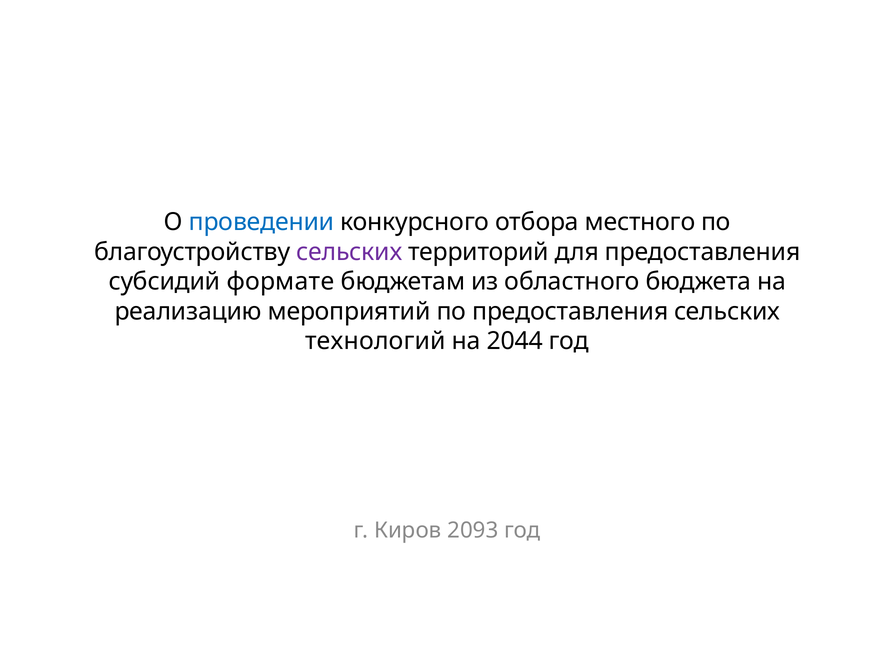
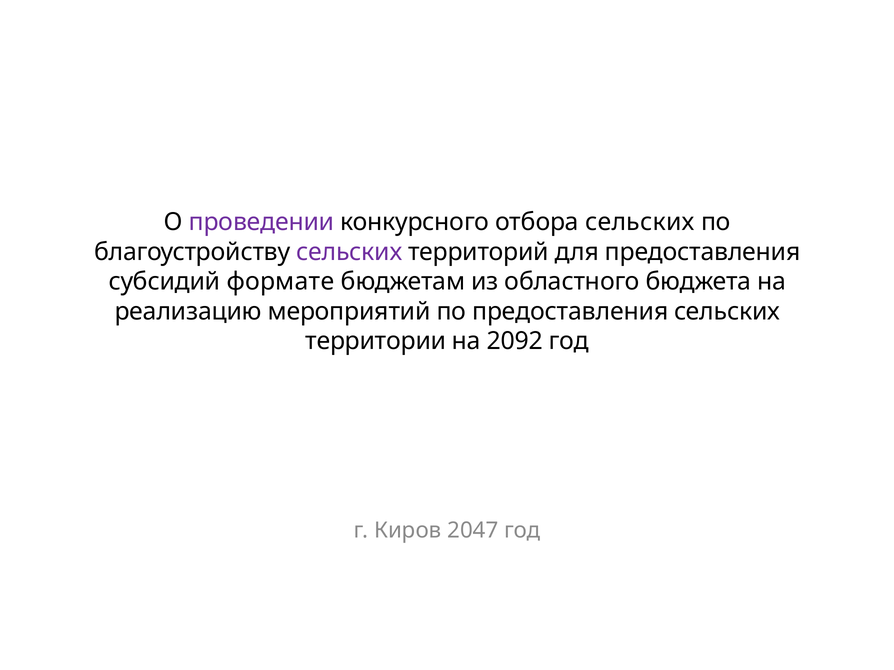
проведении colour: blue -> purple (262, 222)
отбора местного: местного -> сельских (640, 222)
технологий: технологий -> территории (376, 341)
2044: 2044 -> 2092 (515, 341)
2093: 2093 -> 2047 (473, 531)
